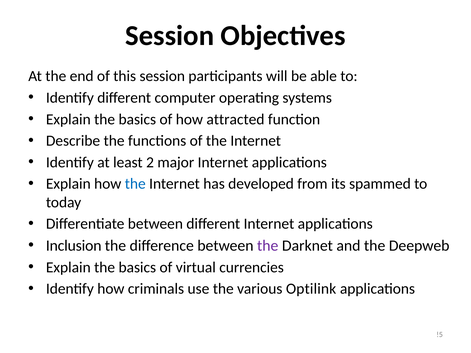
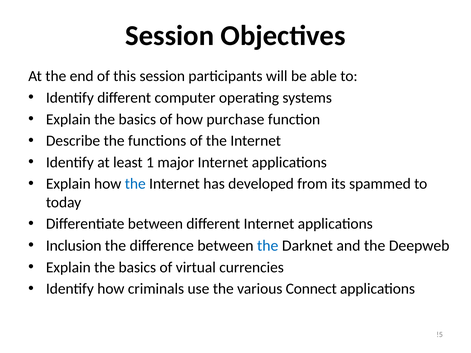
attracted: attracted -> purchase (235, 119)
2: 2 -> 1 (150, 162)
the colour: purple -> blue (268, 246)
Optilink: Optilink -> Connect (311, 289)
